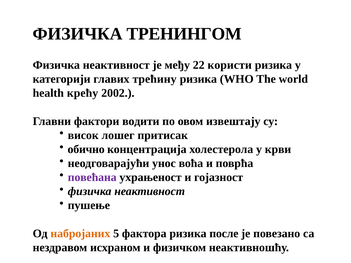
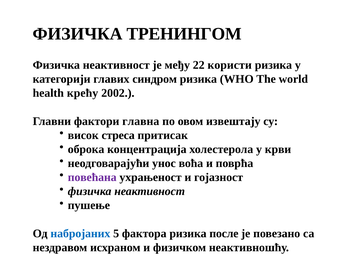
трећину: трећину -> синдром (155, 79)
водити: водити -> главна (141, 121)
лошег: лошег -> стреса (118, 135)
обично: обично -> оброка (86, 149)
набројаних colour: orange -> blue (80, 234)
